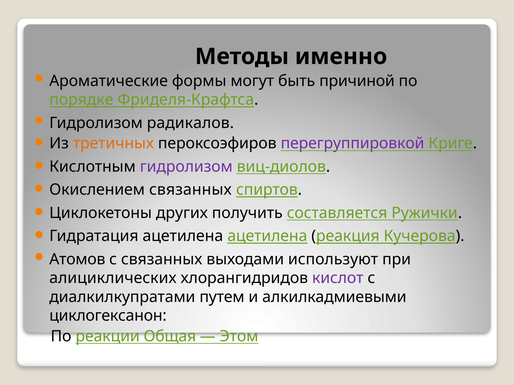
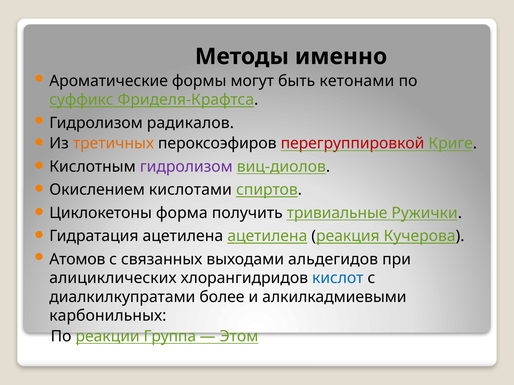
причиной: причиной -> кетонами (357, 81)
порядке: порядке -> суффикс (81, 100)
перегруппировкой colour: purple -> red (353, 144)
связанных: связанных -> кислотами (190, 190)
других: других -> форма (182, 213)
составляется: составляется -> тривиальные (337, 213)
используют: используют -> альдегидов (333, 260)
кислот colour: purple -> blue (338, 278)
путем: путем -> более (222, 297)
циклогексанон: циклогексанон -> карбонильных (108, 316)
Общая: Общая -> Группа (170, 337)
